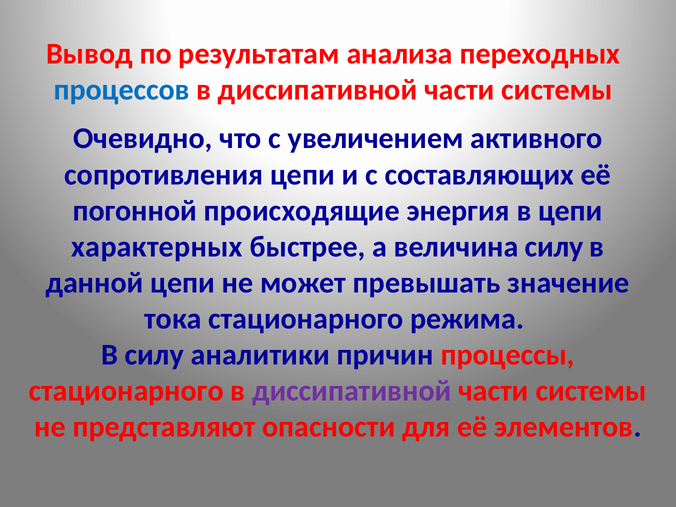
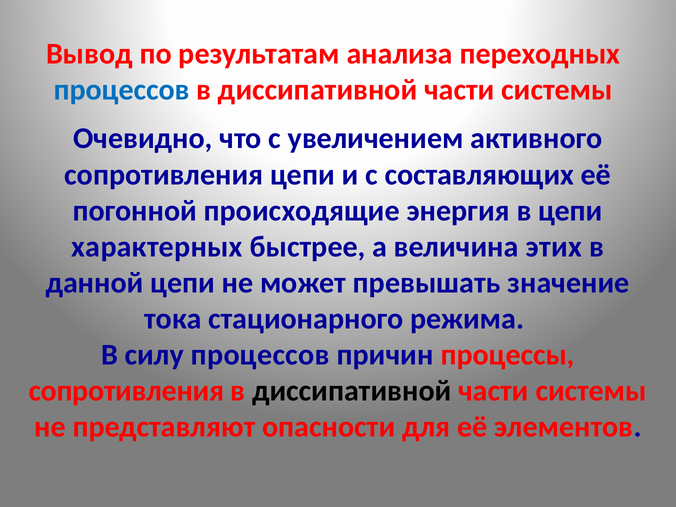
величина силу: силу -> этих (554, 247)
силу аналитики: аналитики -> процессов (260, 355)
стационарного: стационарного -> сопротивления (126, 391)
диссипативной colour: purple -> black (352, 391)
